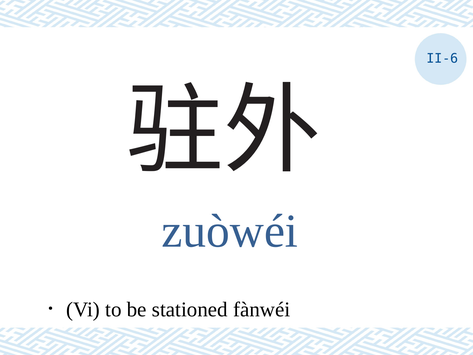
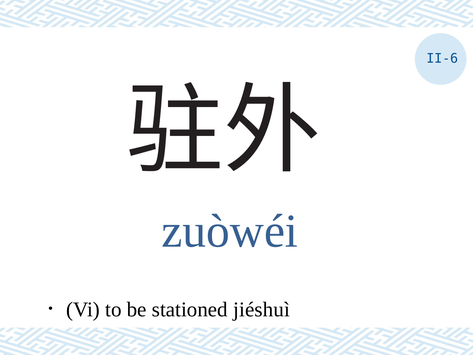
fànwéi: fànwéi -> jiéshuì (262, 309)
